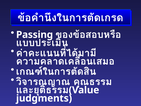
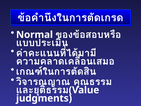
Passing: Passing -> Normal (35, 35)
